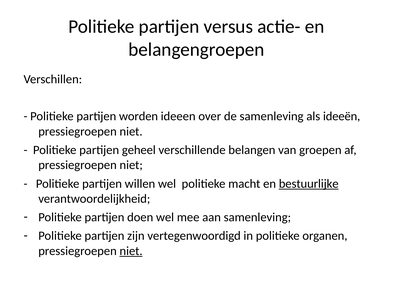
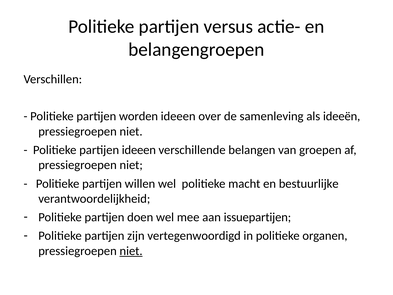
partijen geheel: geheel -> ideeen (139, 150)
bestuurlijke underline: present -> none (309, 183)
aan samenleving: samenleving -> issuepartijen (257, 217)
